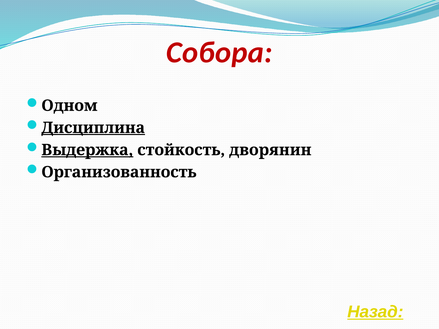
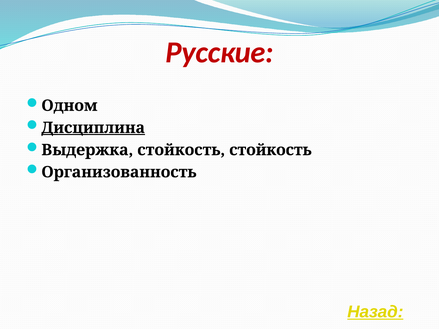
Собора: Собора -> Русские (220, 52)
Выдержка underline: present -> none (87, 150)
стойкость дворянин: дворянин -> стойкость (270, 150)
